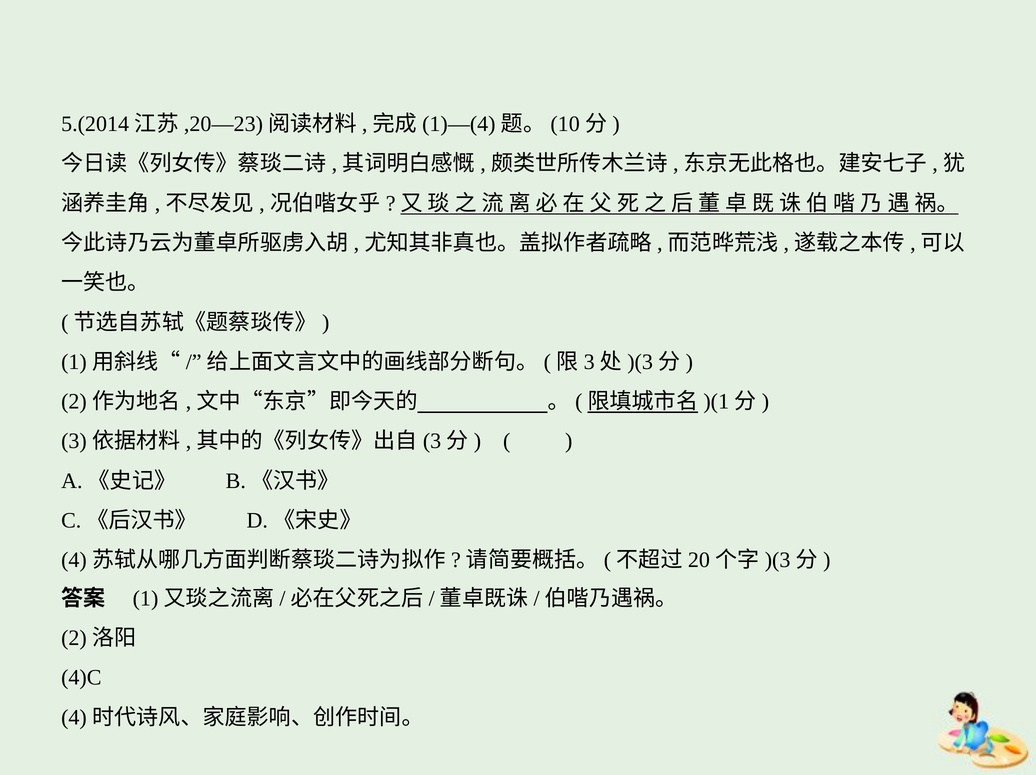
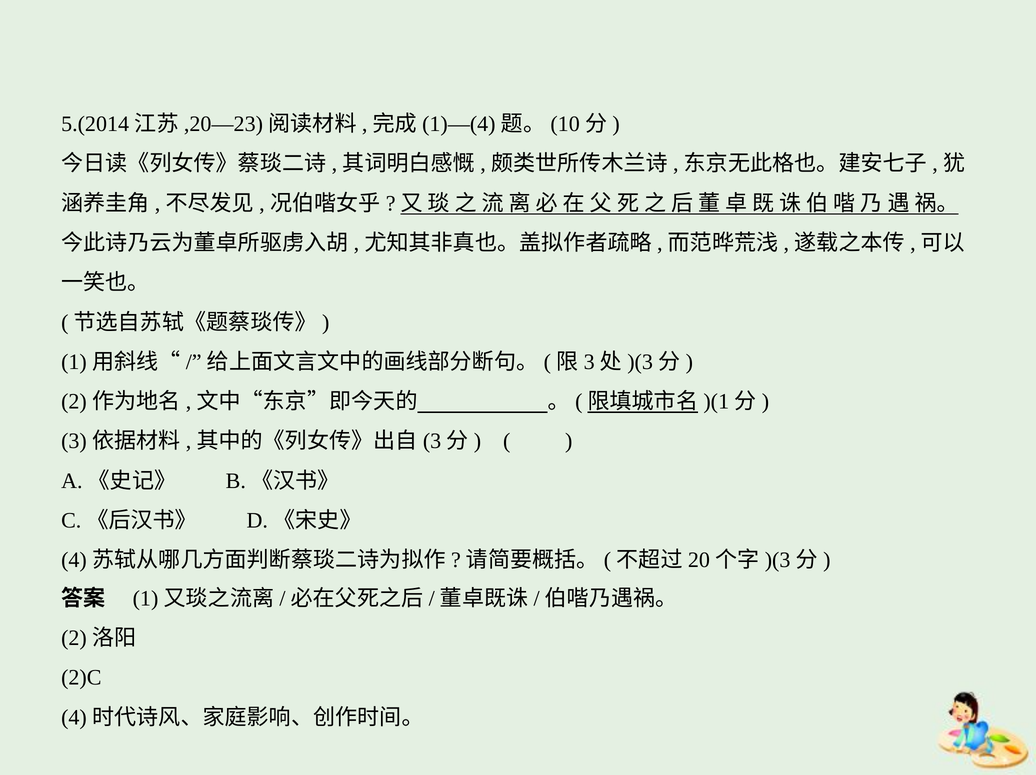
4)C: 4)C -> 2)C (81, 678)
